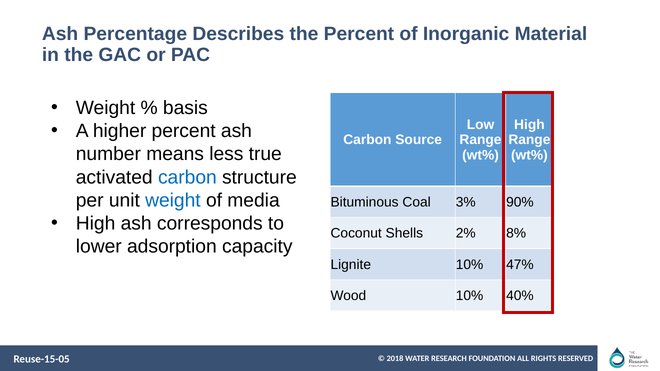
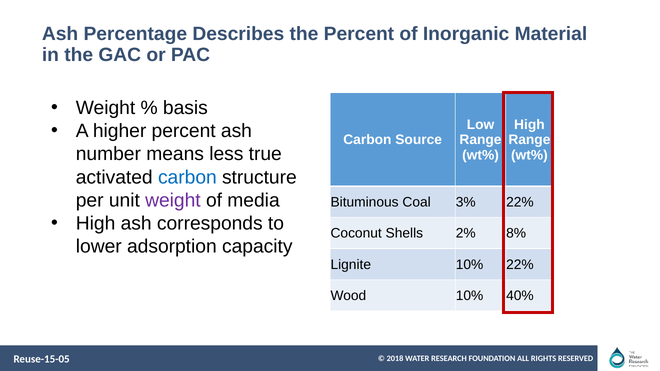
weight colour: blue -> purple (173, 200)
3% 90%: 90% -> 22% (520, 202)
10% 47%: 47% -> 22% (520, 265)
